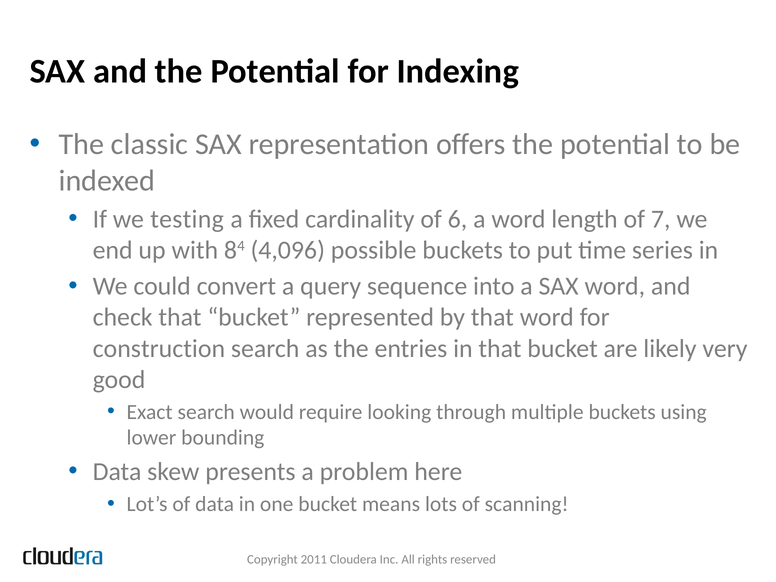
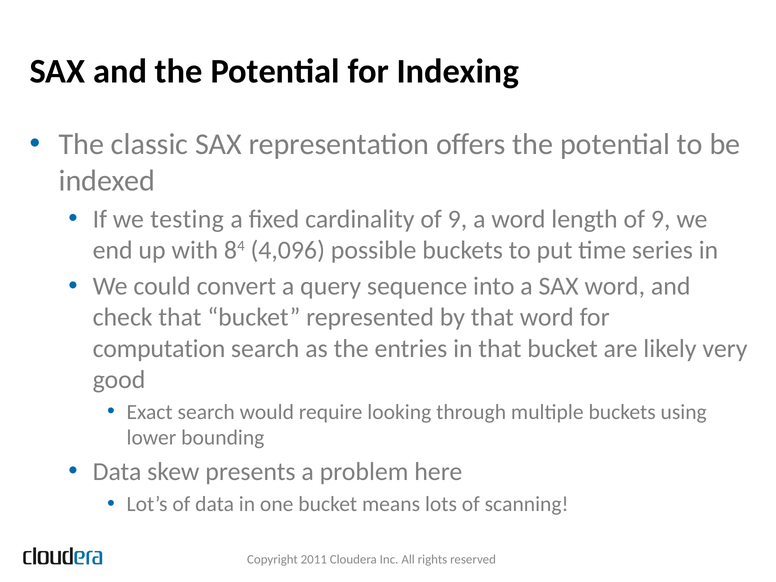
cardinality of 6: 6 -> 9 (457, 219)
length of 7: 7 -> 9 (661, 219)
construction: construction -> computation (159, 348)
